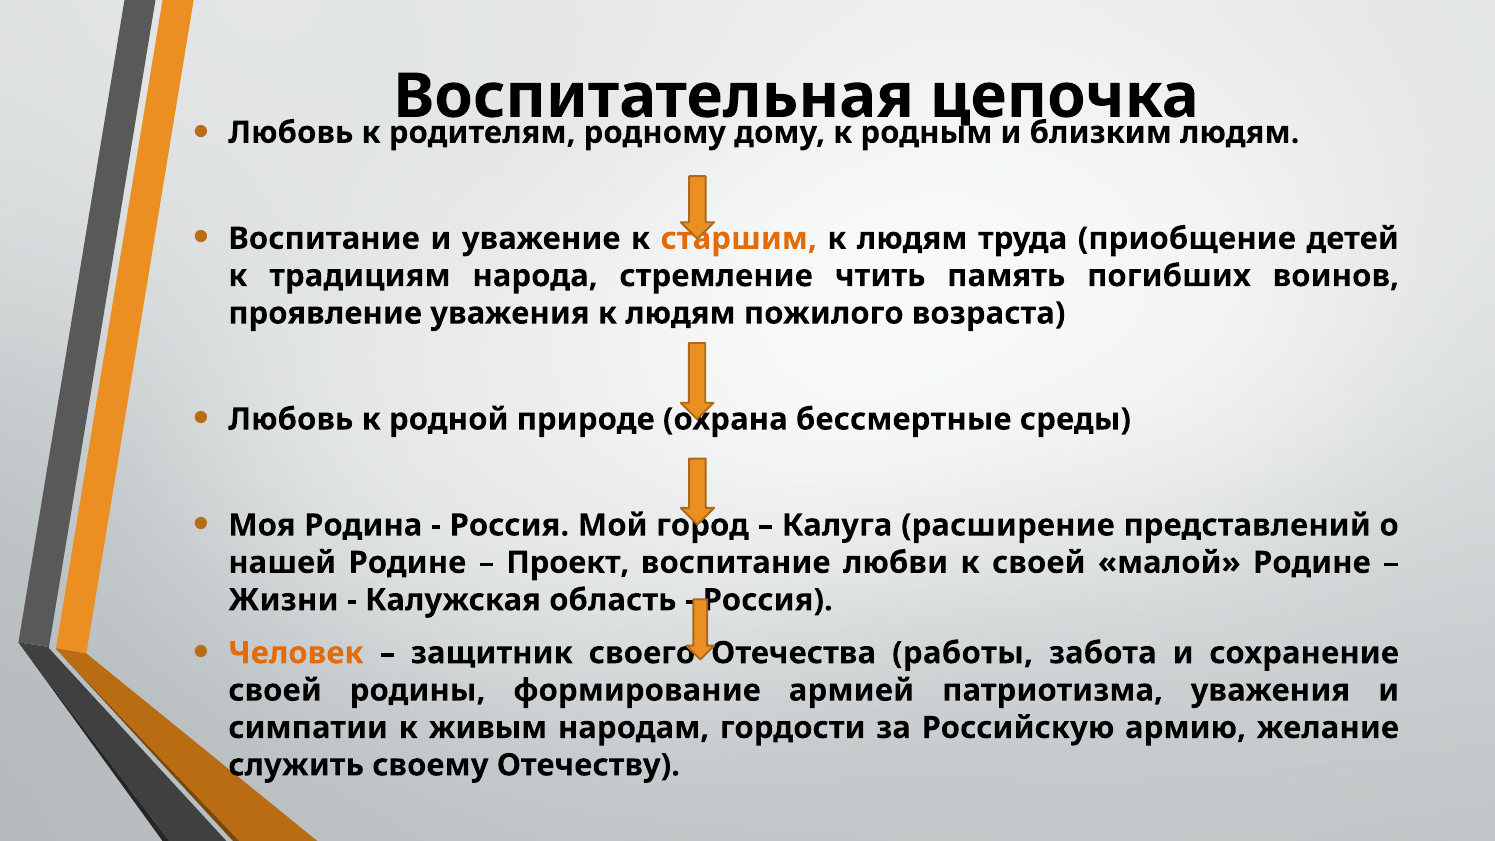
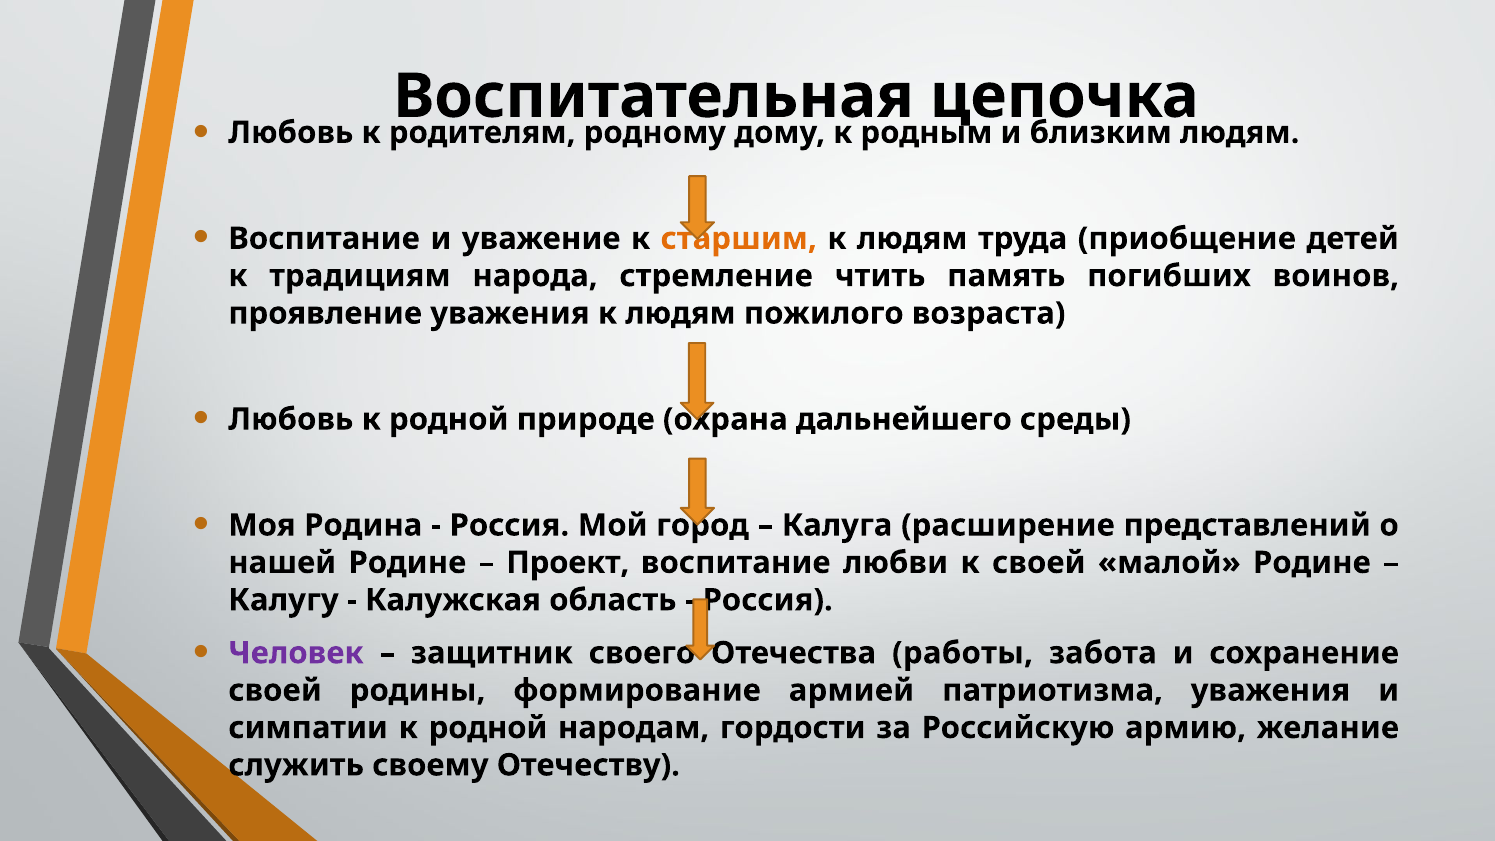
бессмертные: бессмертные -> дальнейшего (904, 419)
Жизни: Жизни -> Калугу (283, 600)
Человек colour: orange -> purple (296, 653)
симпатии к живым: живым -> родной (488, 728)
